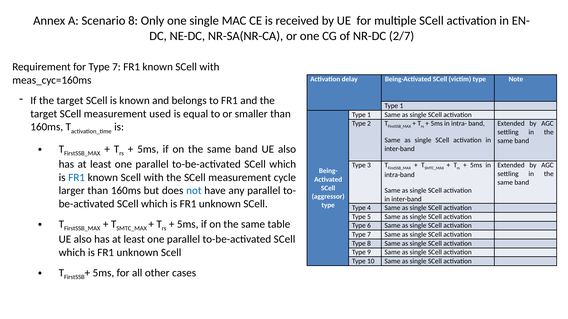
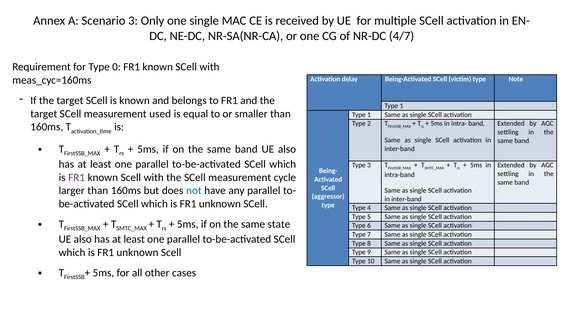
Scenario 8: 8 -> 3 (133, 21)
2/7: 2/7 -> 4/7 (402, 36)
for Type 7: 7 -> 0 (117, 67)
FR1 colour: blue -> purple (77, 178)
table: table -> state (279, 225)
